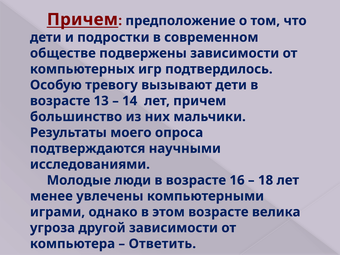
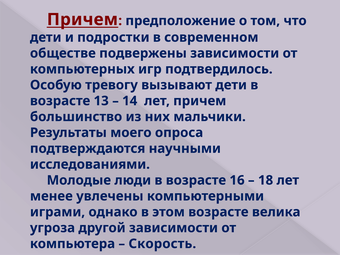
Ответить: Ответить -> Скорость (162, 244)
